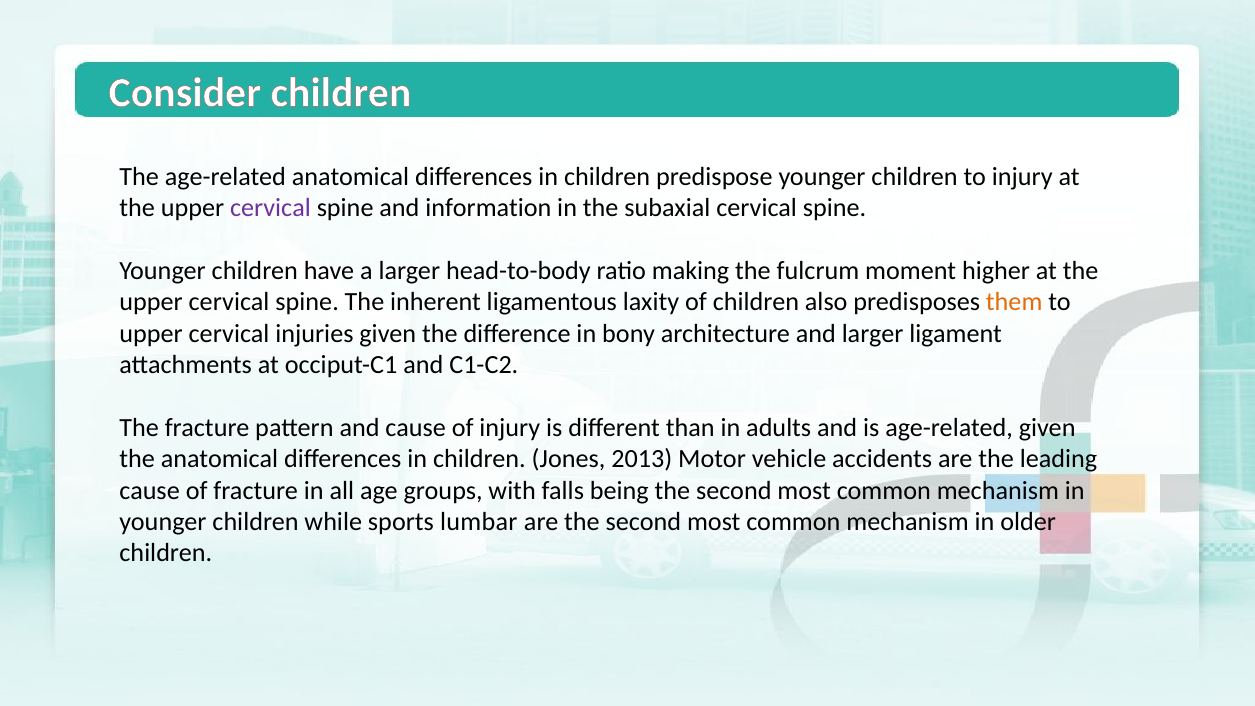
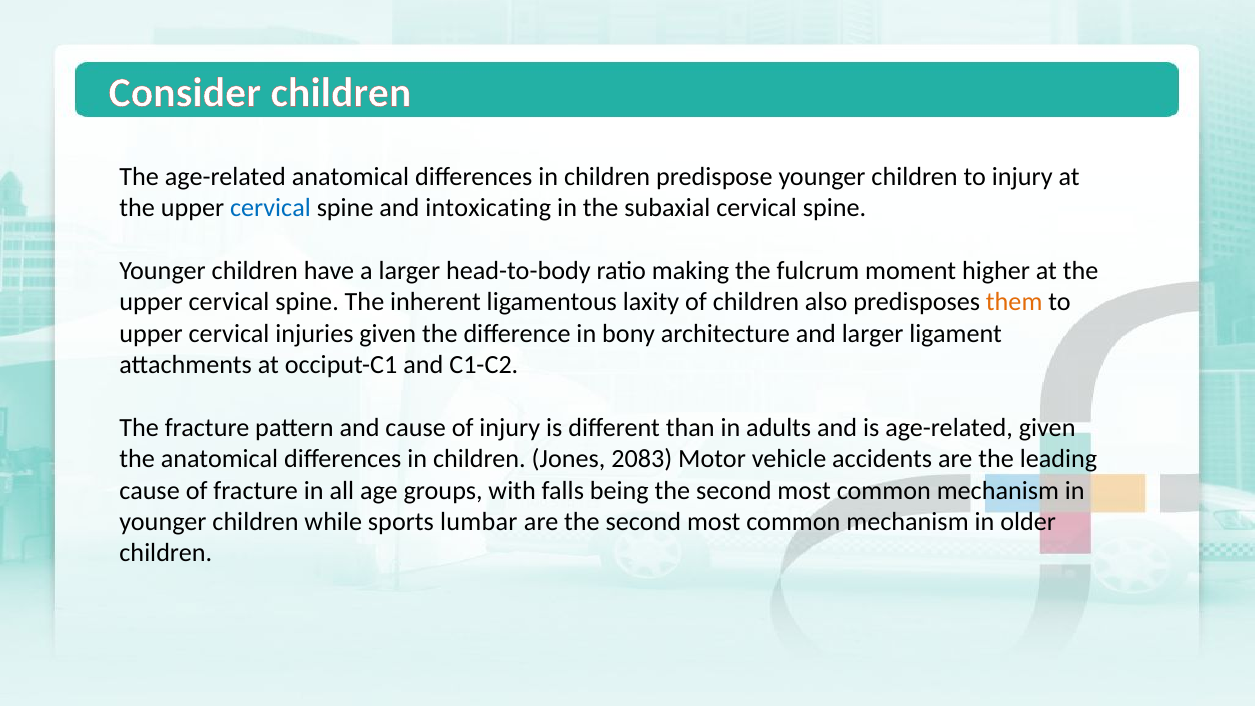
cervical colour: purple -> blue (270, 208)
information: information -> intoxicating (488, 208)
2013: 2013 -> 2083 (642, 459)
